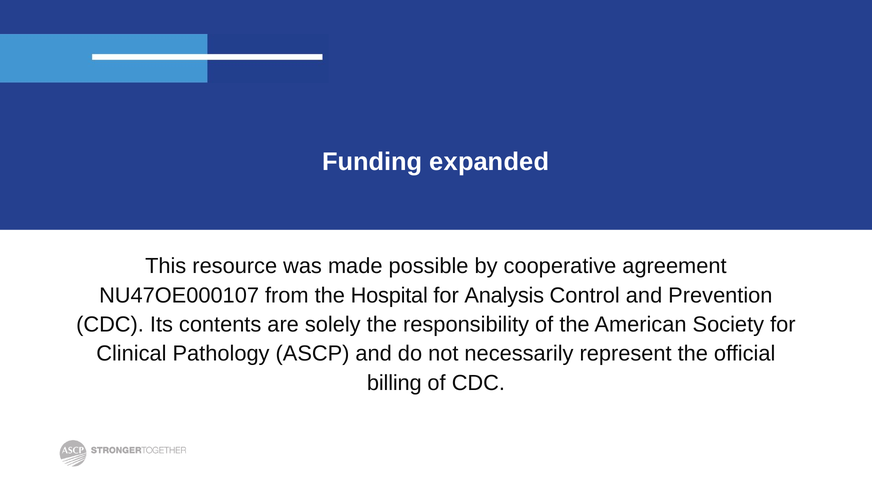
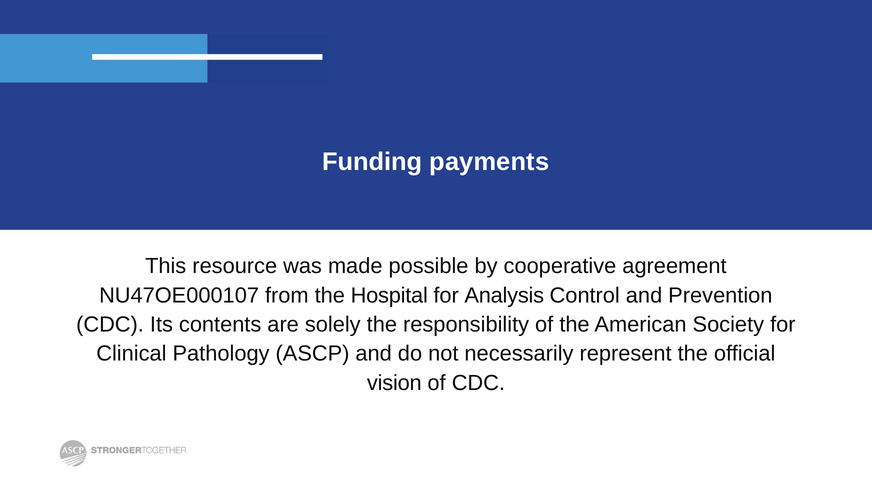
expanded: expanded -> payments (489, 161)
billing: billing -> vision (394, 382)
